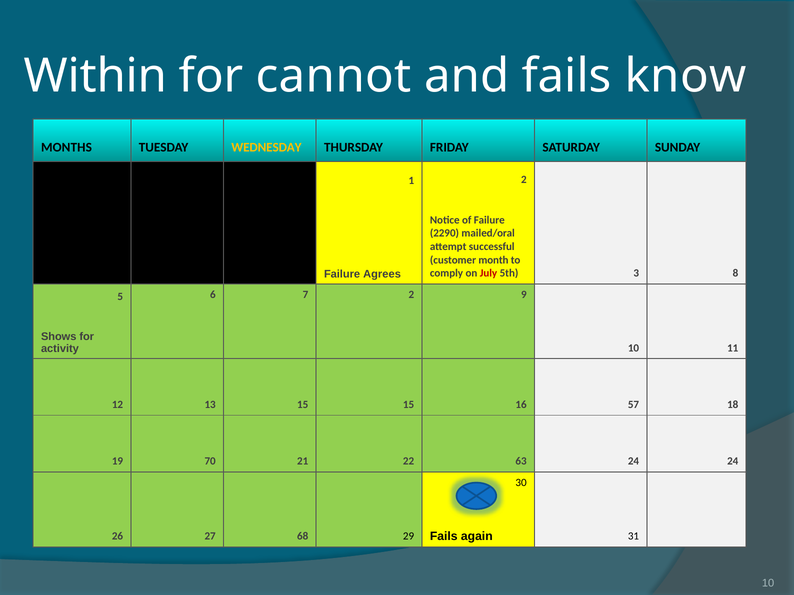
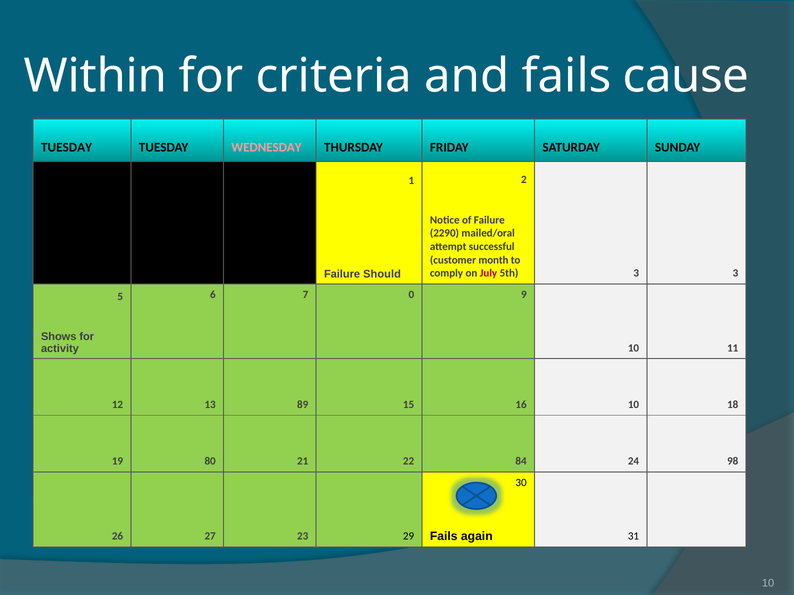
cannot: cannot -> criteria (334, 76)
know: know -> cause (686, 76)
MONTHS: MONTHS -> TUESDAY (67, 147)
WEDNESDAY colour: yellow -> pink (266, 147)
Agrees: Agrees -> Should (382, 274)
3 8: 8 -> 3 (736, 274)
7 2: 2 -> 0 (411, 295)
13 15: 15 -> 89 (303, 405)
16 57: 57 -> 10 (633, 405)
70: 70 -> 80 (210, 462)
63: 63 -> 84 (521, 462)
24 24: 24 -> 98 (733, 462)
68: 68 -> 23 (303, 537)
